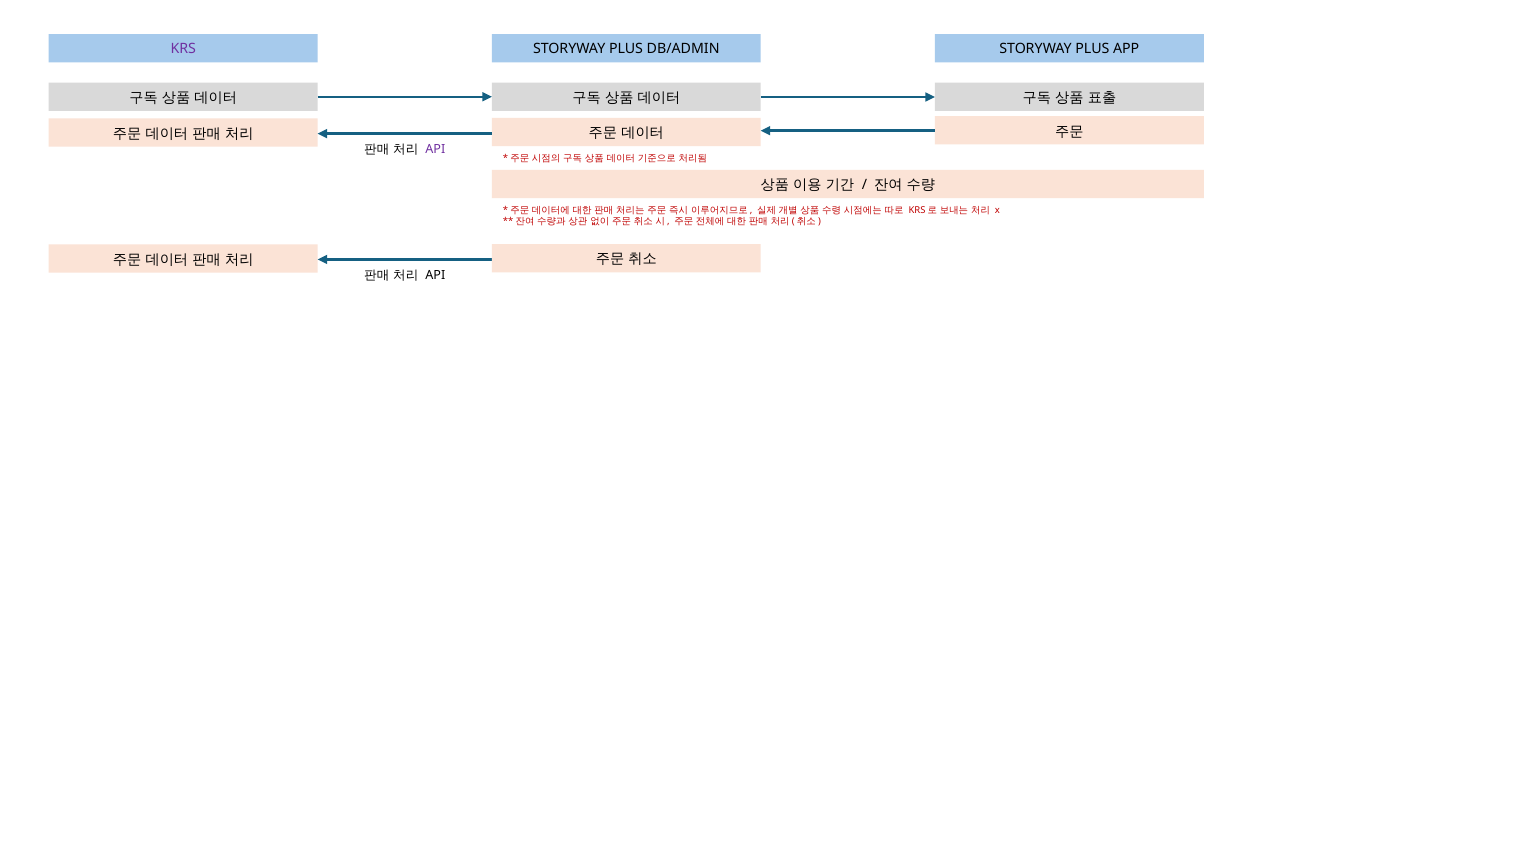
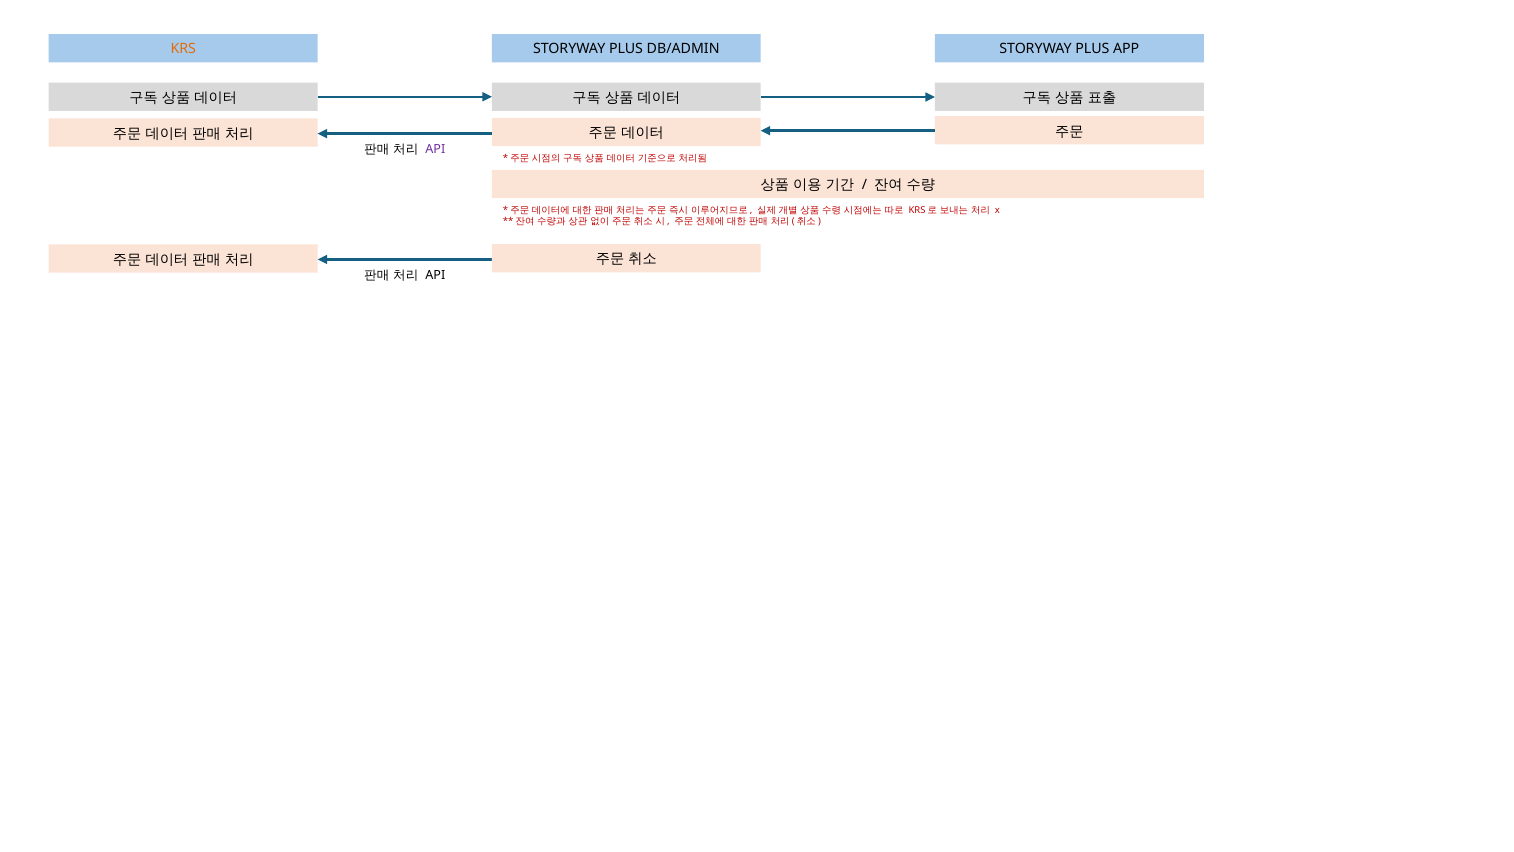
KRS colour: purple -> orange (183, 49)
